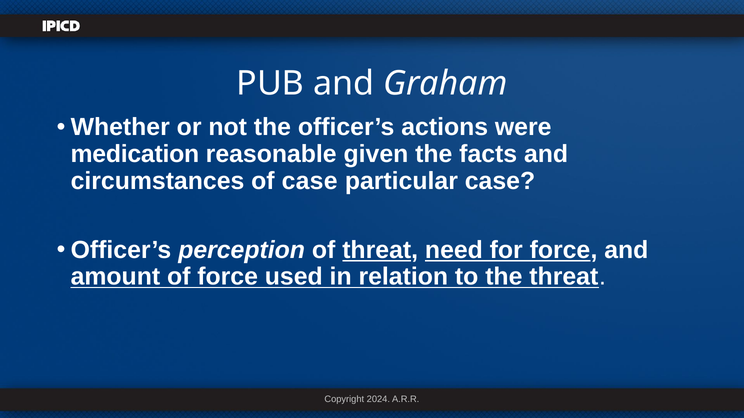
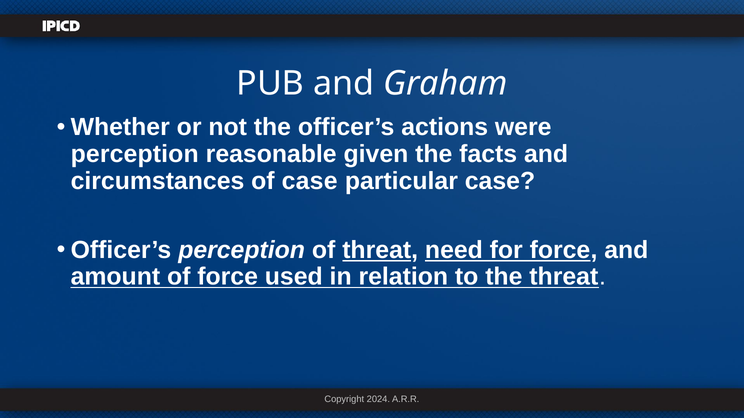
medication: medication -> perception (135, 154)
